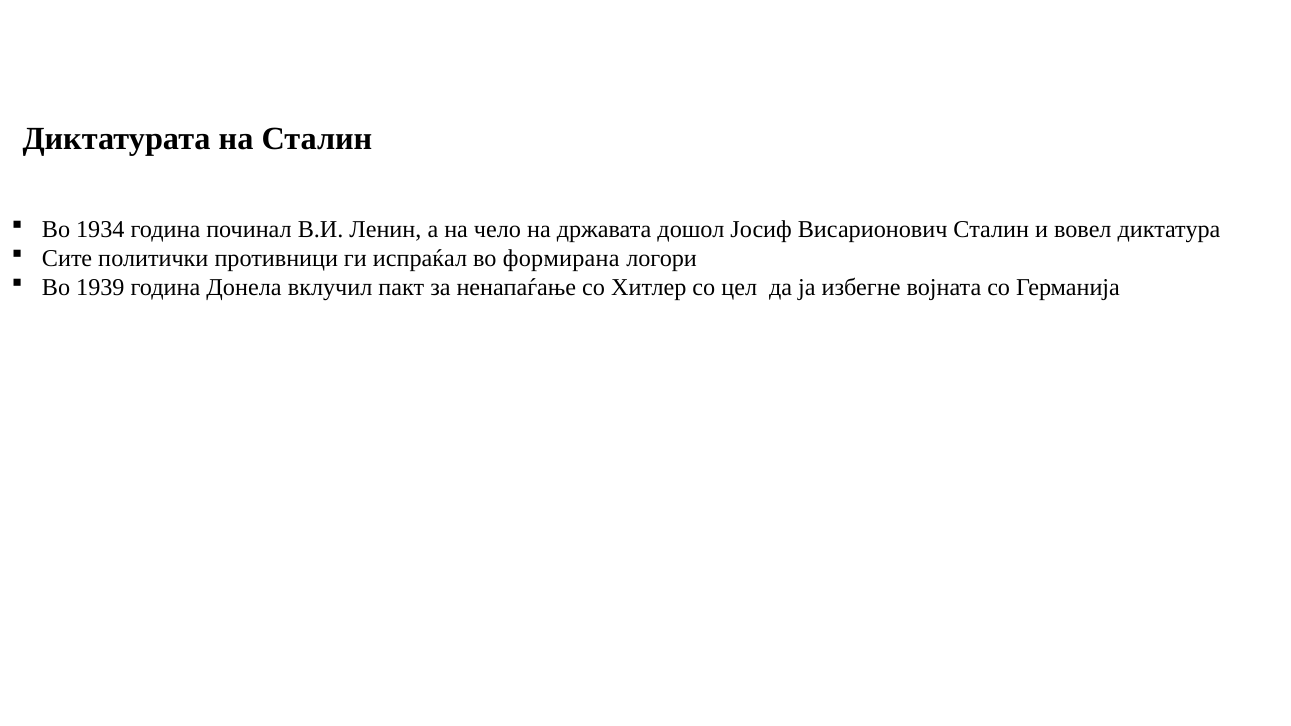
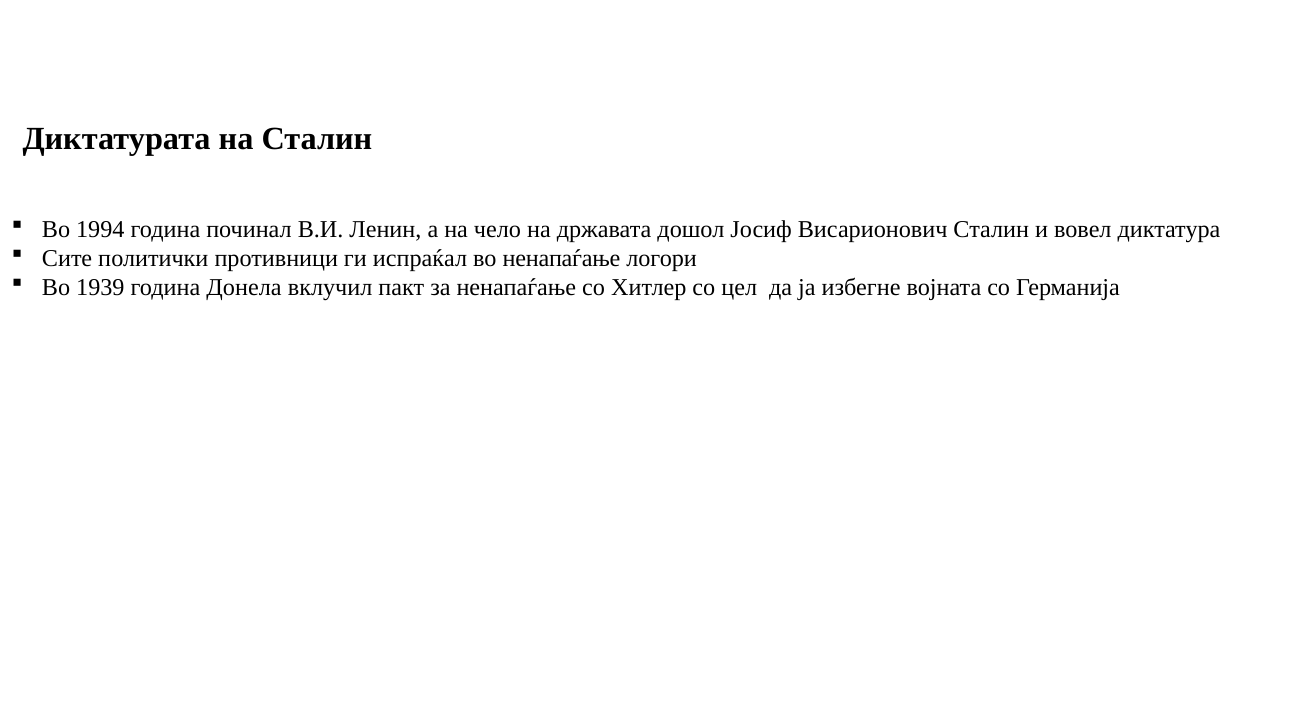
1934: 1934 -> 1994 (100, 230)
во формирана: формирана -> ненапаѓање (562, 259)
